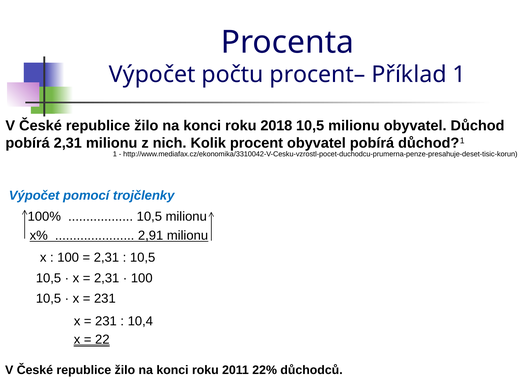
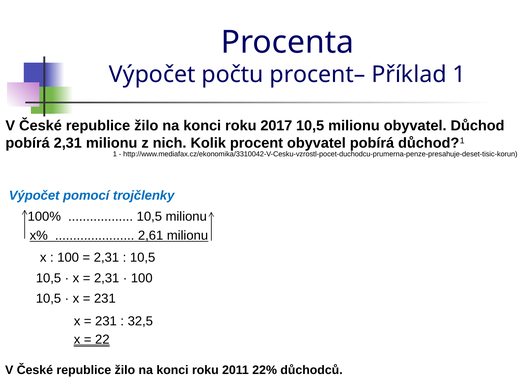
2018: 2018 -> 2017 (276, 126)
2,91: 2,91 -> 2,61 (151, 235)
10,4: 10,4 -> 32,5 (140, 321)
